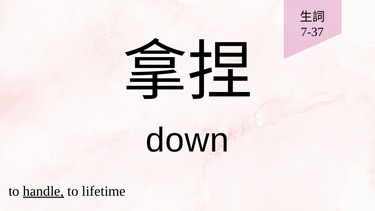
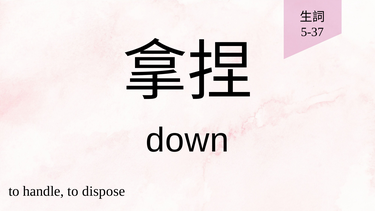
7-37: 7-37 -> 5-37 (312, 32)
handle underline: present -> none (43, 191)
lifetime: lifetime -> dispose (104, 191)
